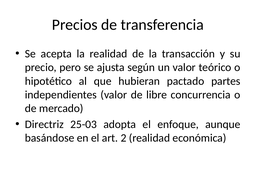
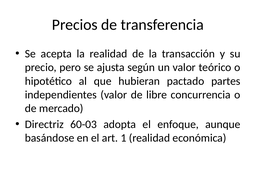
25-03: 25-03 -> 60-03 (84, 124)
2: 2 -> 1 (124, 138)
